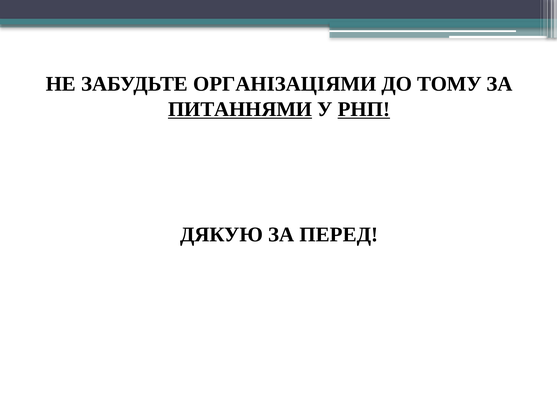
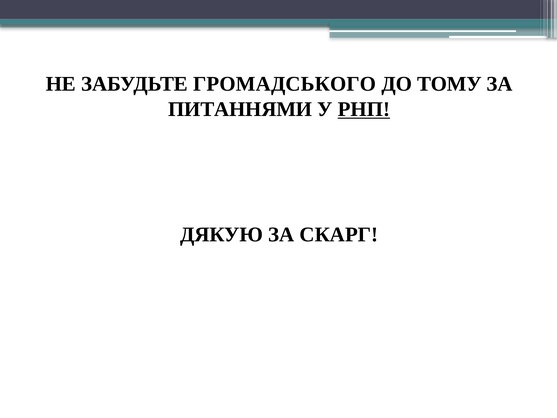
ОРГАНІЗАЦІЯМИ: ОРГАНІЗАЦІЯМИ -> ГРОМАДСЬКОГО (285, 84)
ПИТАННЯМИ underline: present -> none (240, 109)
ПЕРЕД: ПЕРЕД -> СКАРГ (339, 235)
